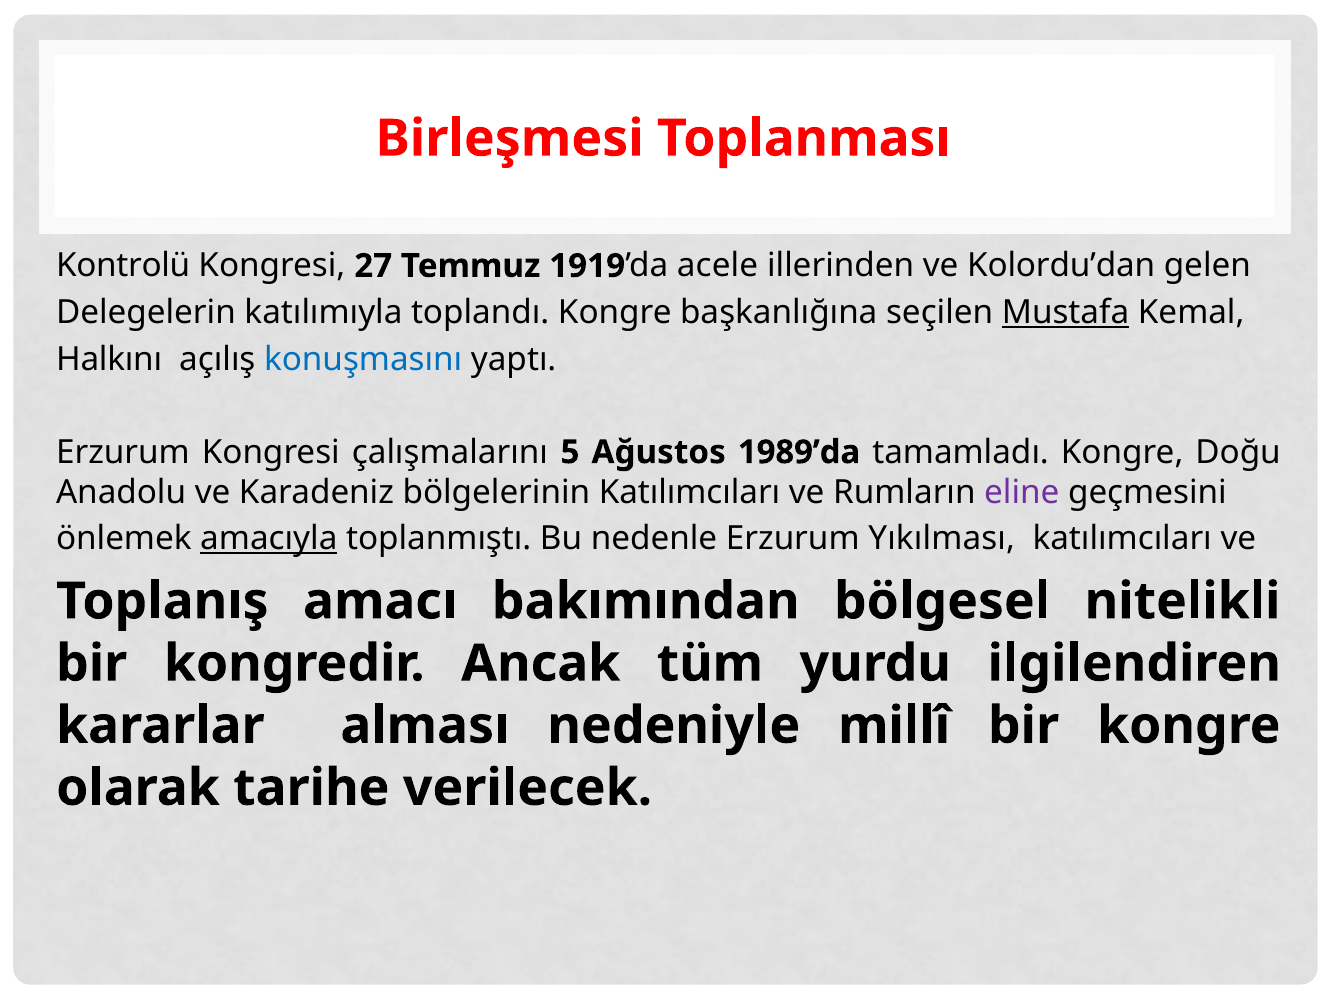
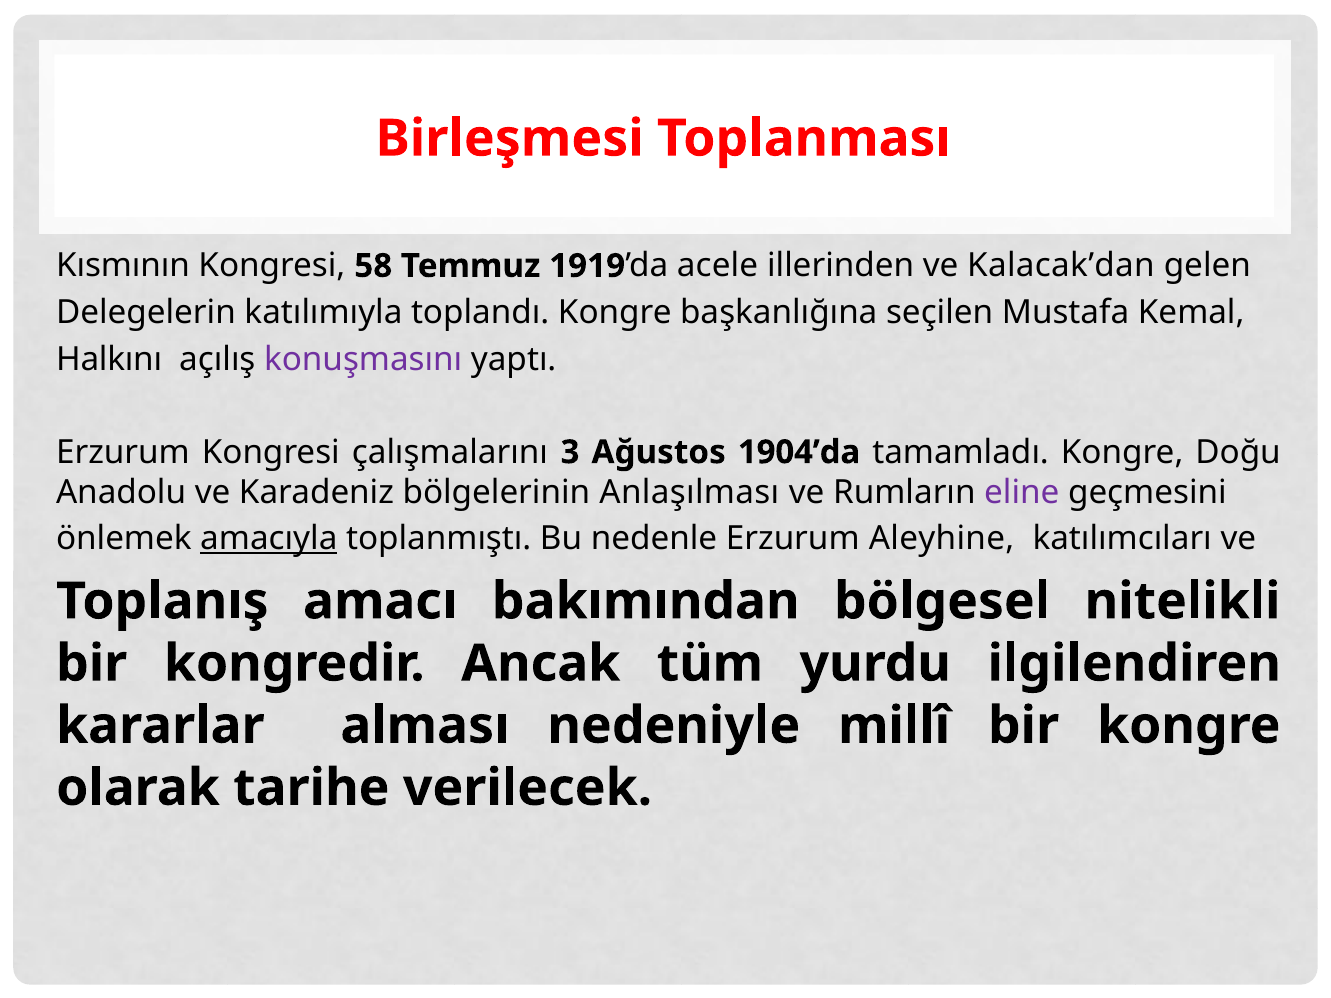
Kontrolü: Kontrolü -> Kısmının (123, 266)
27: 27 -> 58 (373, 266)
Kolordu’dan: Kolordu’dan -> Kalacak’dan (1061, 266)
Mustafa underline: present -> none (1066, 313)
konuşmasını colour: blue -> purple (363, 359)
5: 5 -> 3 (570, 452)
1989’da: 1989’da -> 1904’da (799, 452)
bölgelerinin Katılımcıları: Katılımcıları -> Anlaşılması (689, 492)
Yıkılması: Yıkılması -> Aleyhine (942, 539)
